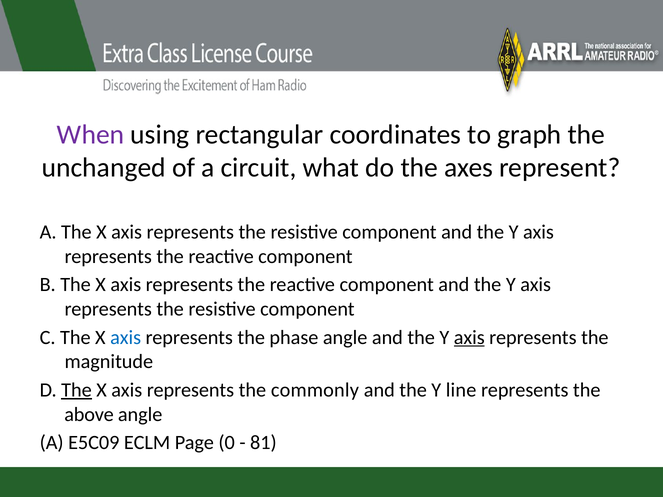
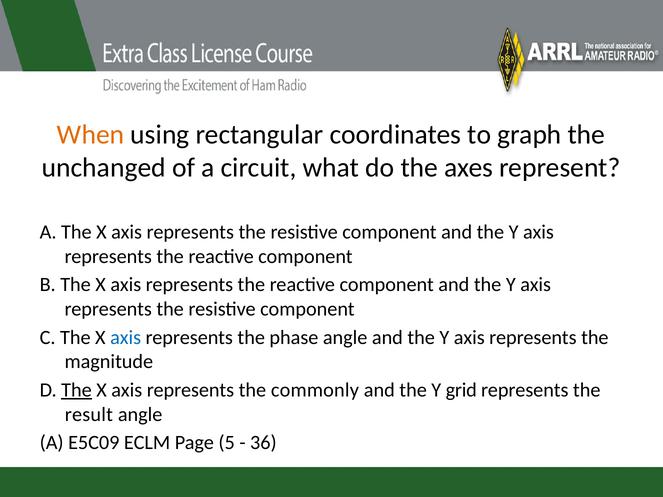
When colour: purple -> orange (91, 134)
axis underline: present -> none (469, 338)
line: line -> grid (461, 390)
above: above -> result (89, 415)
0: 0 -> 5 (227, 443)
81: 81 -> 36 (263, 443)
